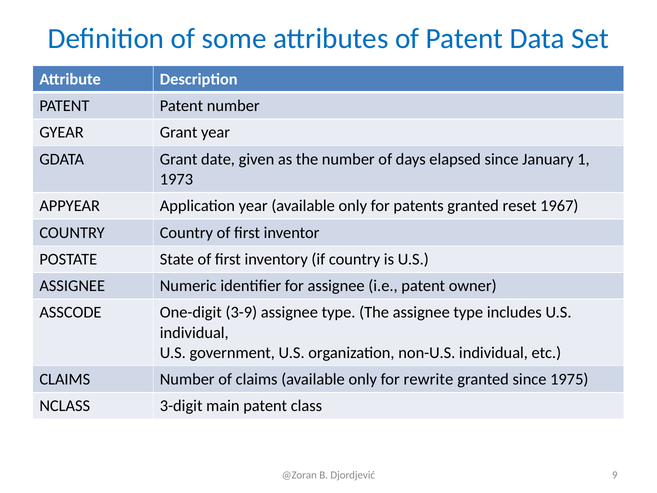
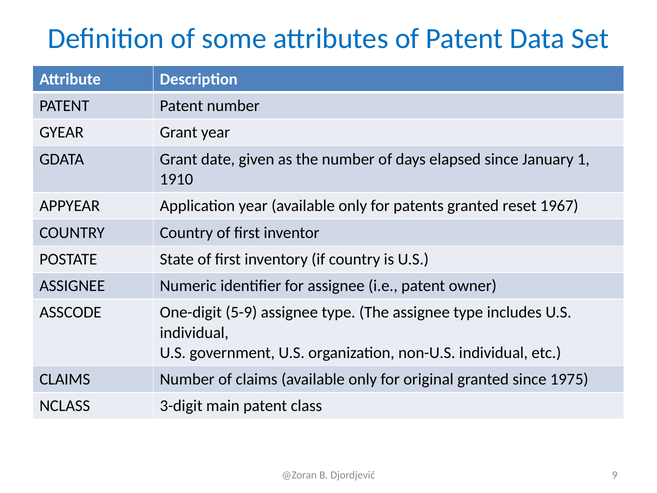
1973: 1973 -> 1910 (176, 179)
3-9: 3-9 -> 5-9 (241, 312)
rewrite: rewrite -> original (429, 379)
